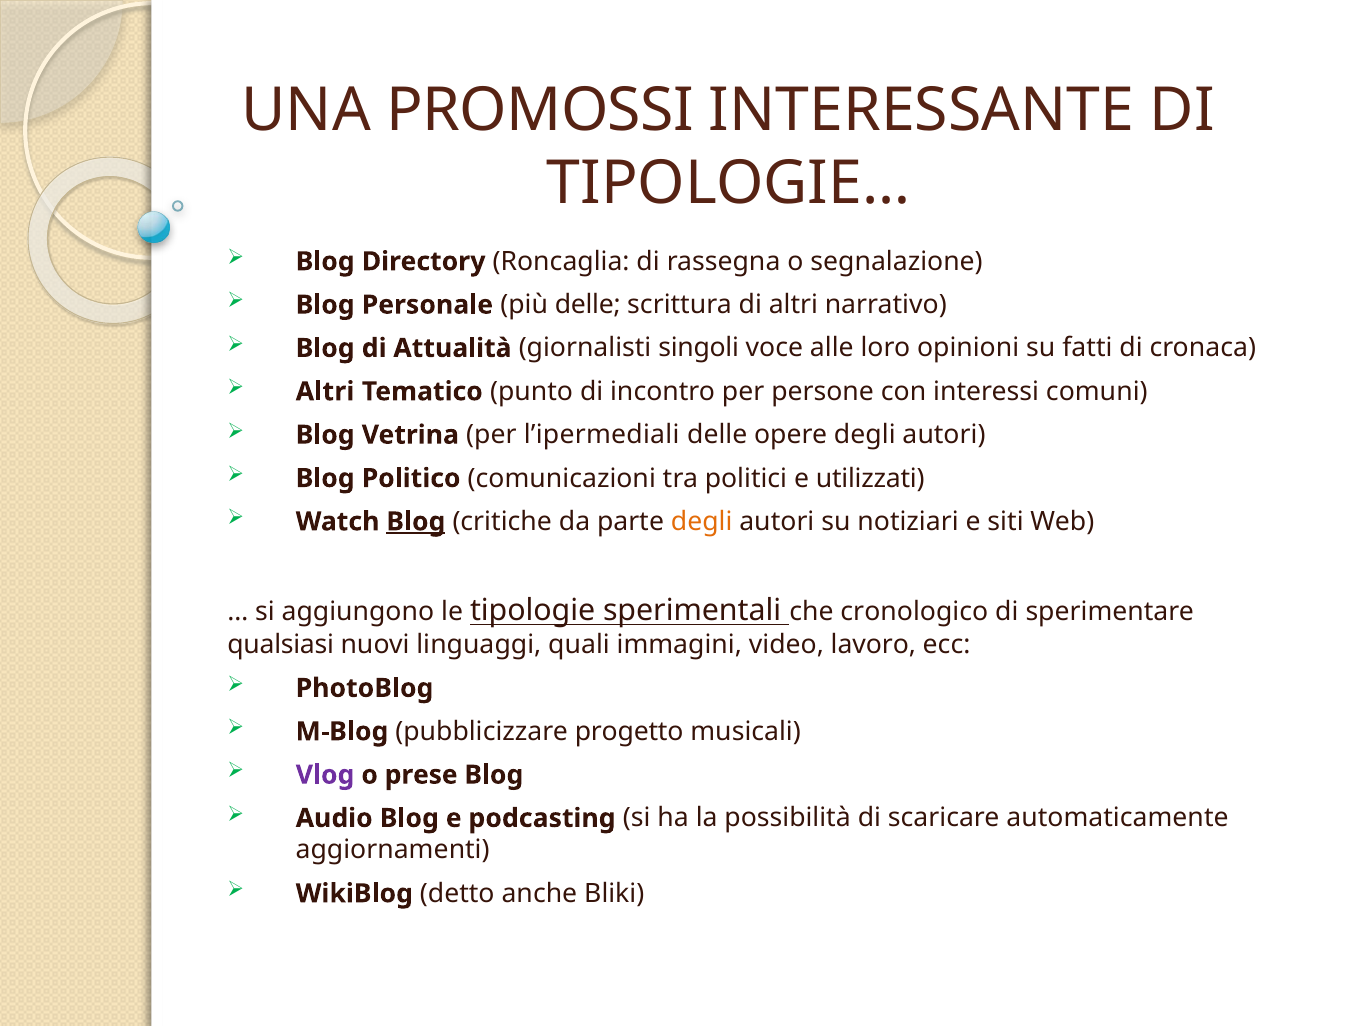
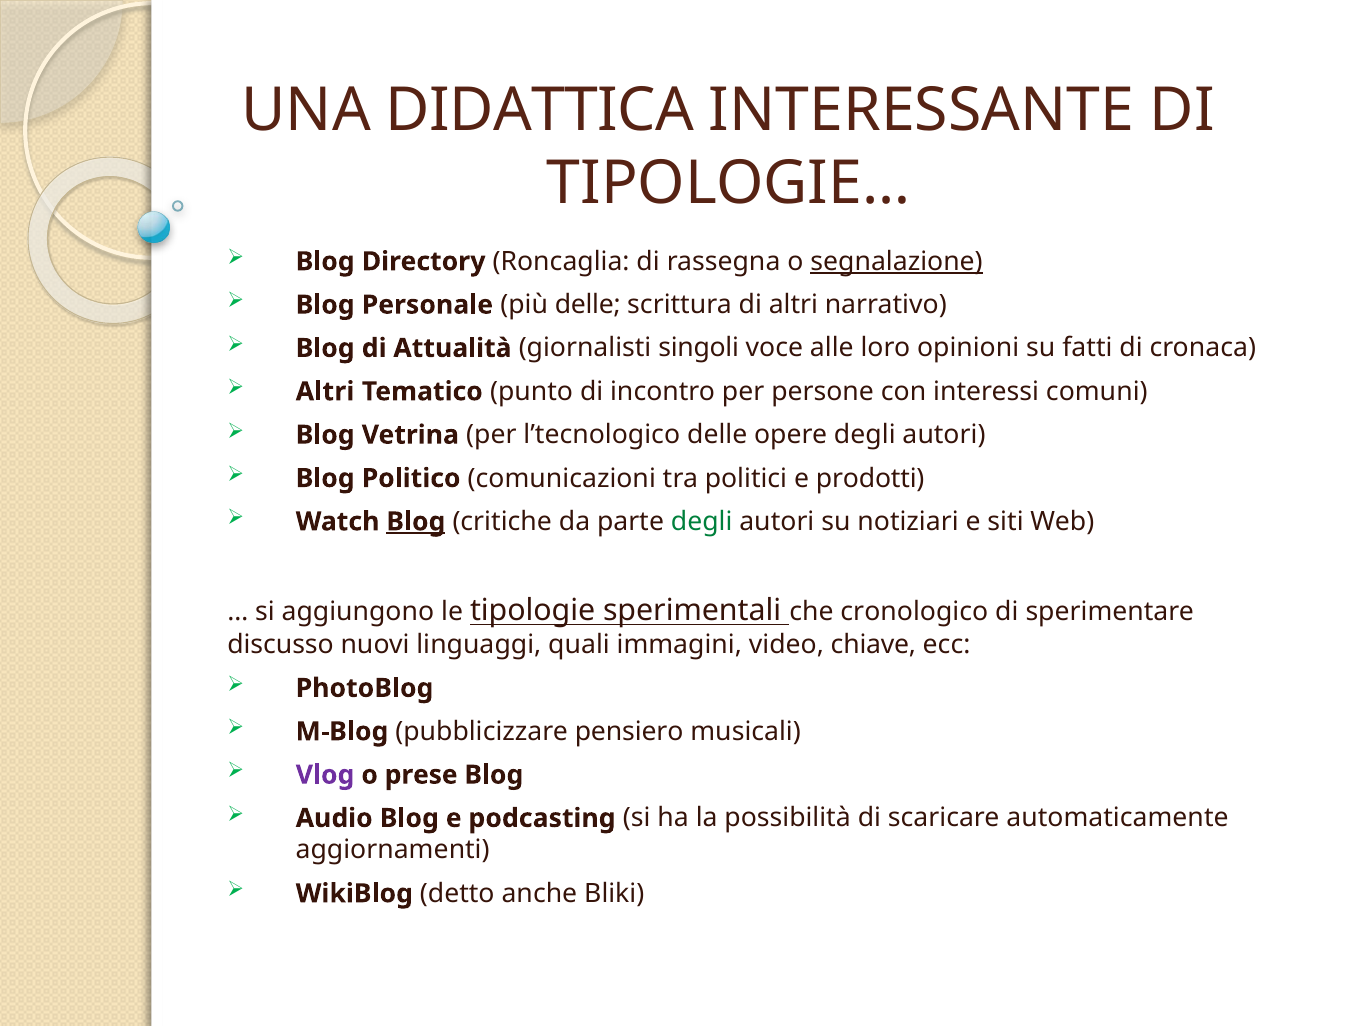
PROMOSSI: PROMOSSI -> DIDATTICA (540, 110)
segnalazione underline: none -> present (897, 261)
l’ipermediali: l’ipermediali -> l’tecnologico (602, 435)
utilizzati: utilizzati -> prodotti (870, 478)
degli colour: orange -> green (702, 521)
qualsiasi: qualsiasi -> discusso (281, 644)
lavoro: lavoro -> chiave (873, 644)
progetto: progetto -> pensiero (629, 731)
